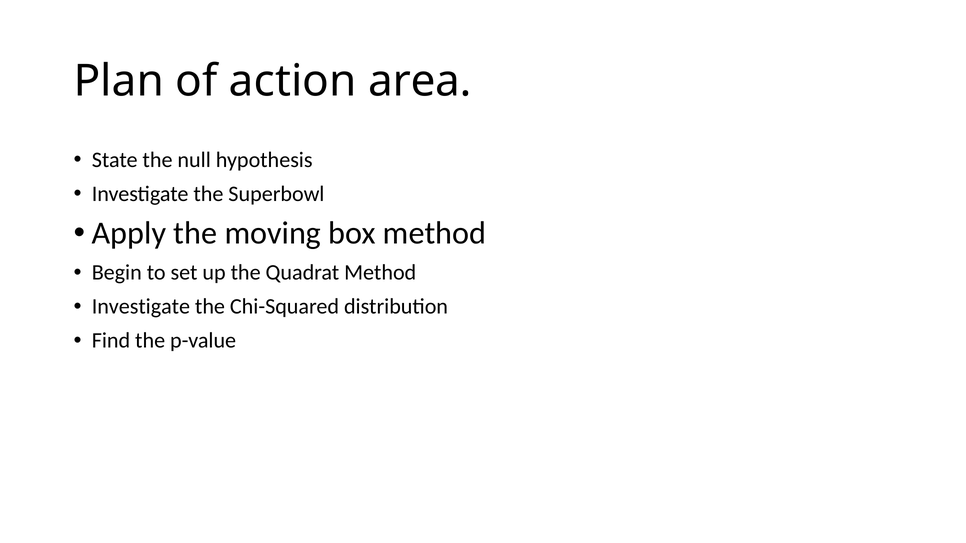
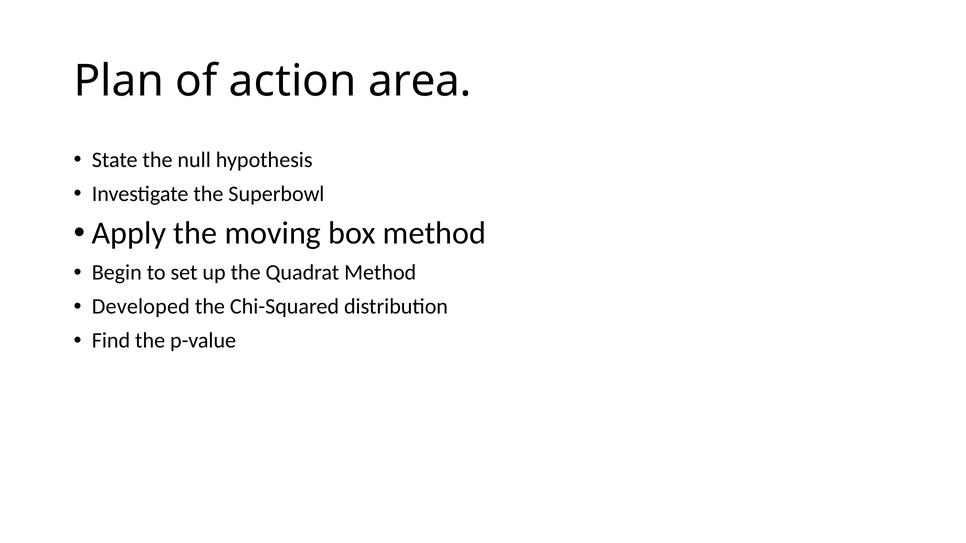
Investigate: Investigate -> Developed (141, 307)
